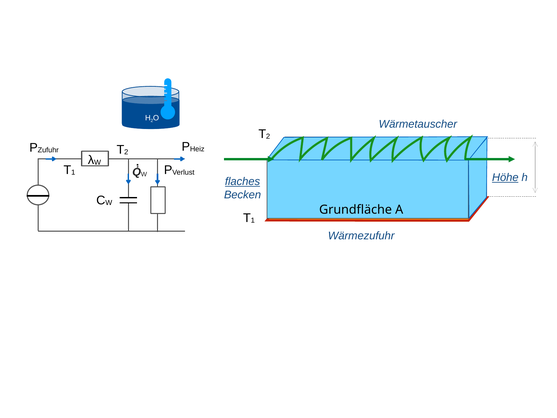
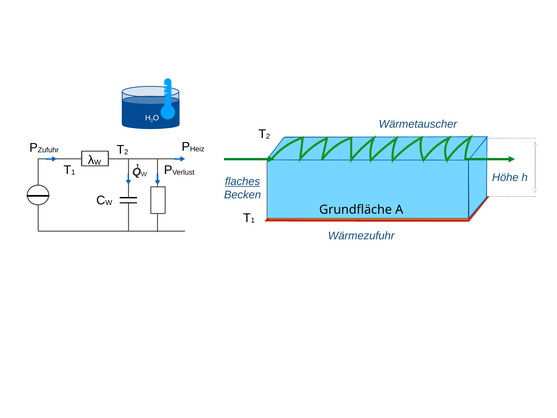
Höhe underline: present -> none (505, 177)
